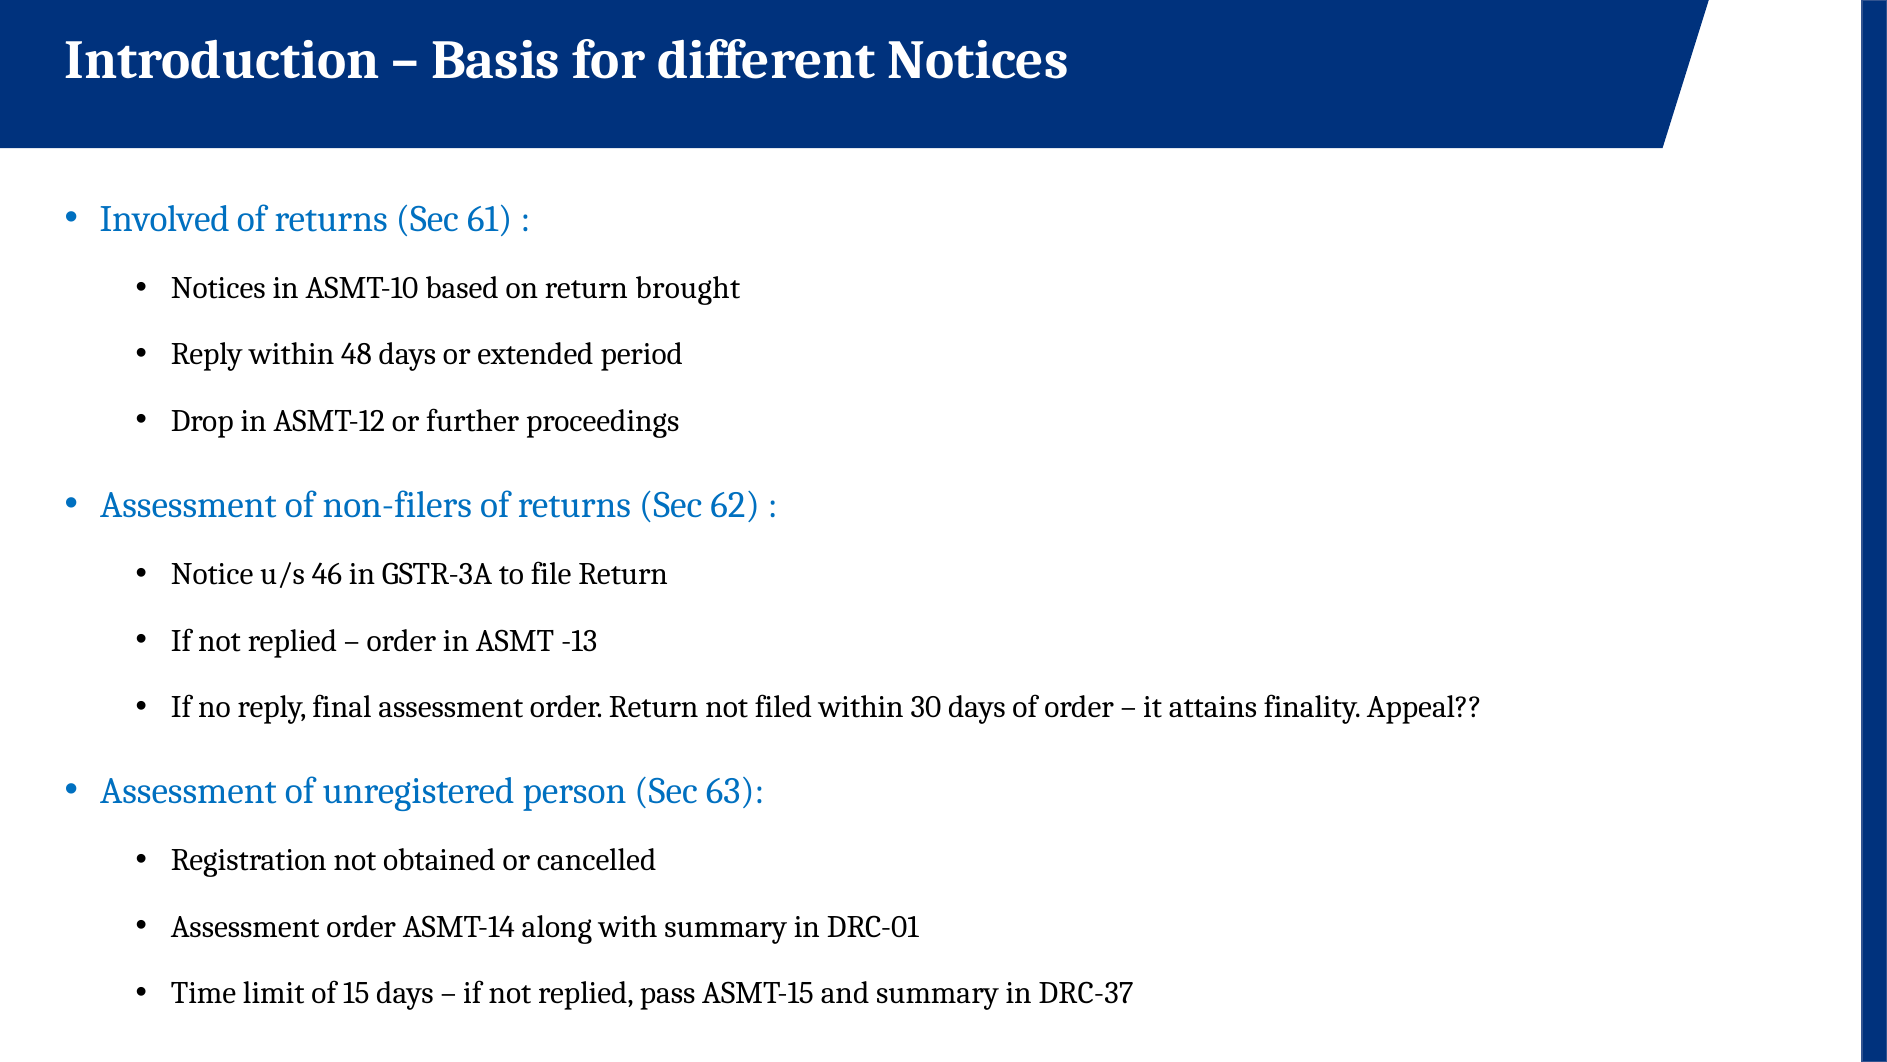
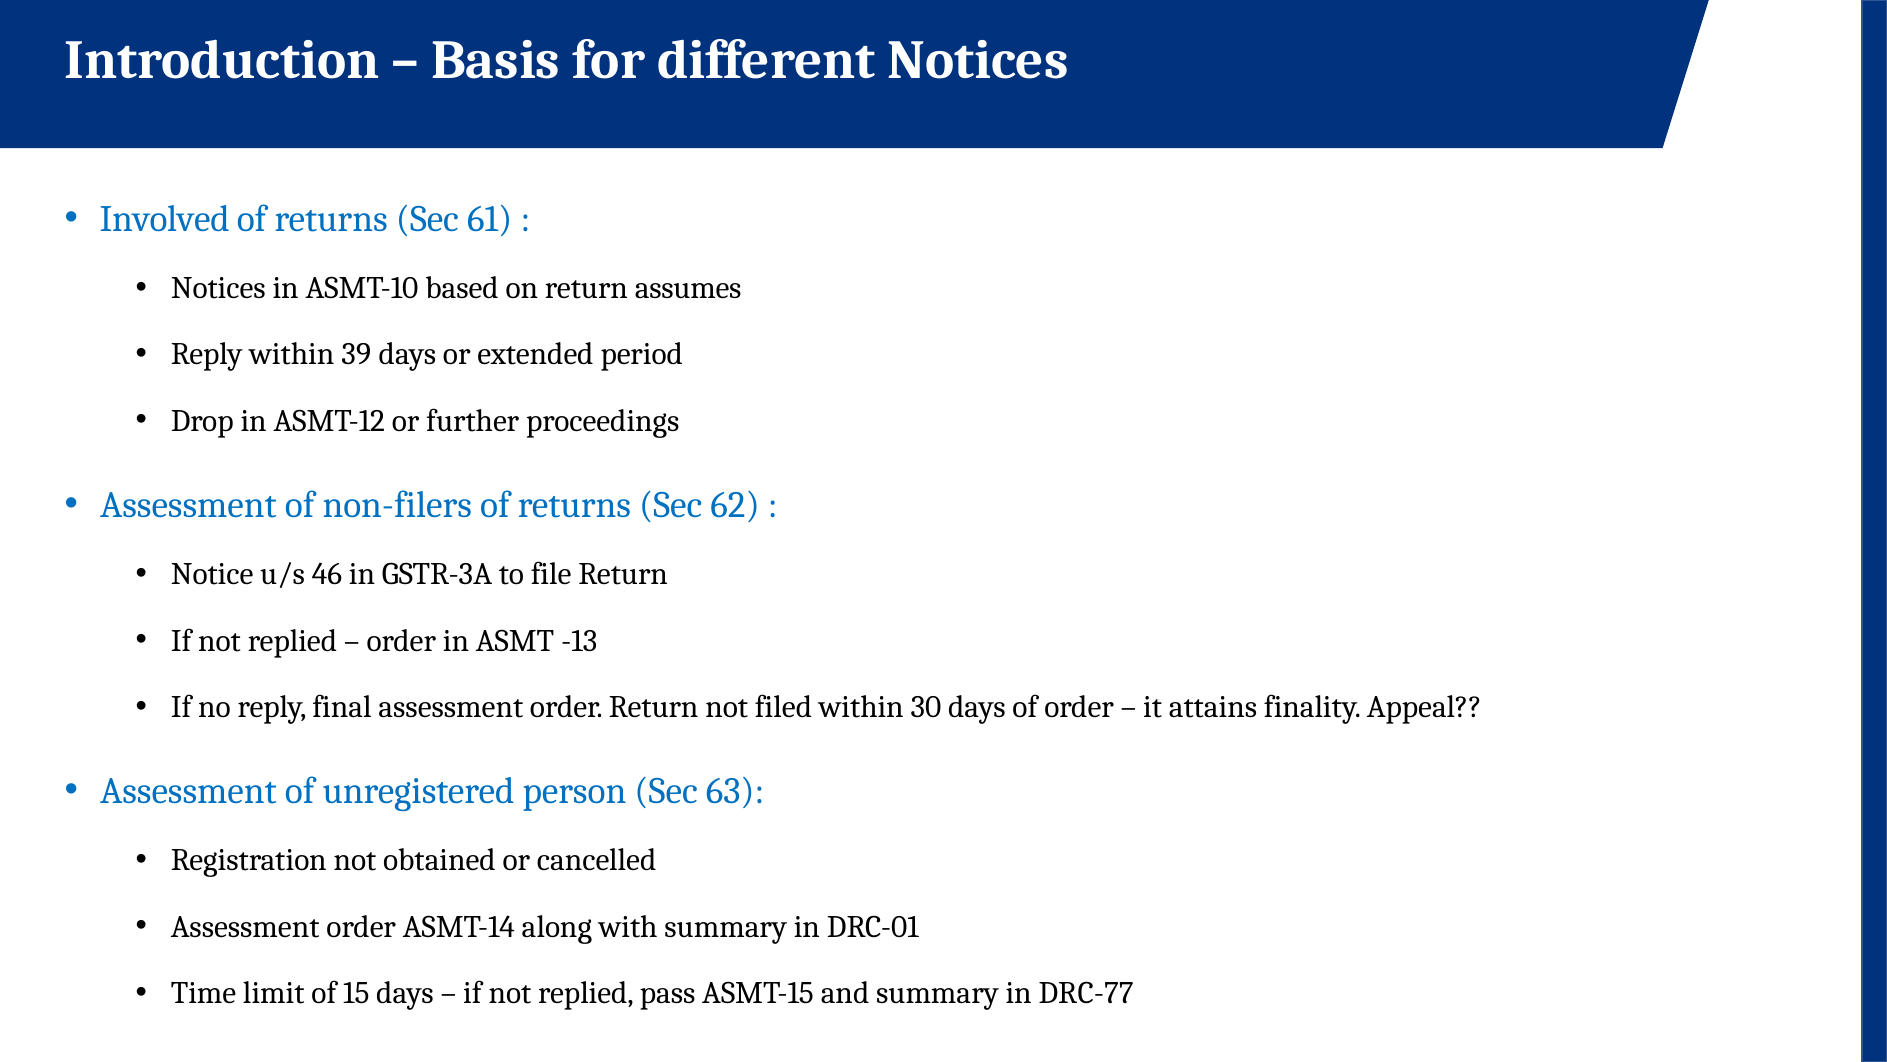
brought: brought -> assumes (688, 288)
48: 48 -> 39 (356, 354)
DRC-37: DRC-37 -> DRC-77 (1086, 993)
